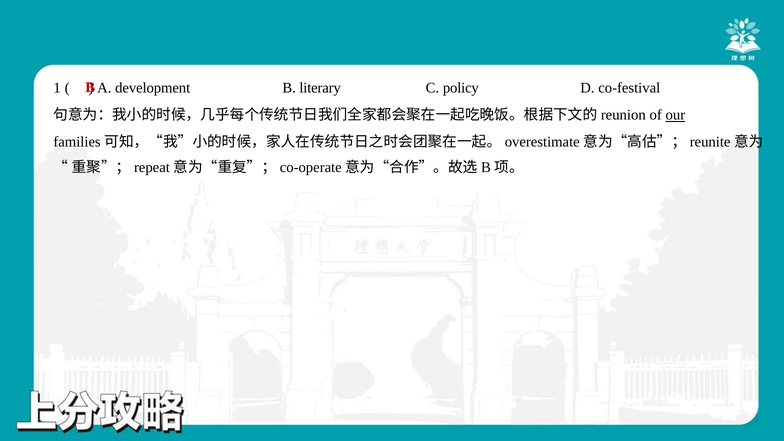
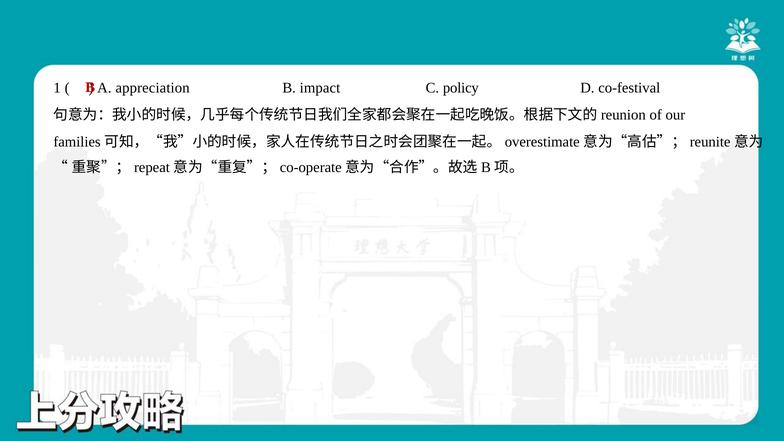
development: development -> appreciation (153, 88)
literary: literary -> impact (320, 88)
our underline: present -> none (675, 115)
